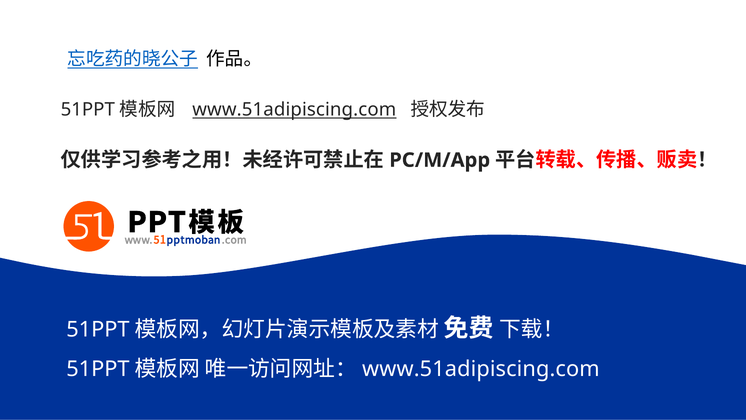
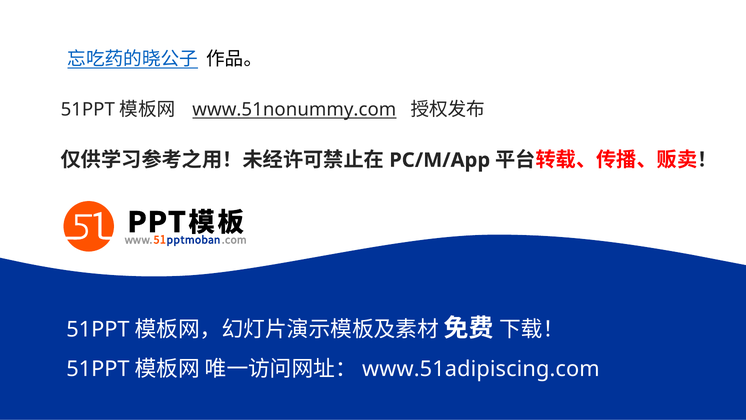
www.51adipiscing.com: www.51adipiscing.com -> www.51nonummy.com (294, 109)
